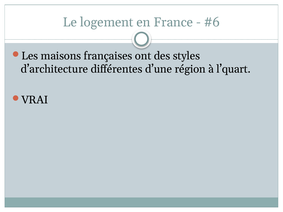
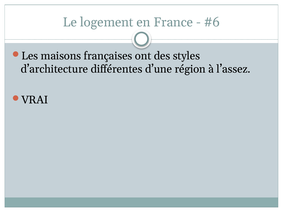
l’quart: l’quart -> l’assez (233, 69)
